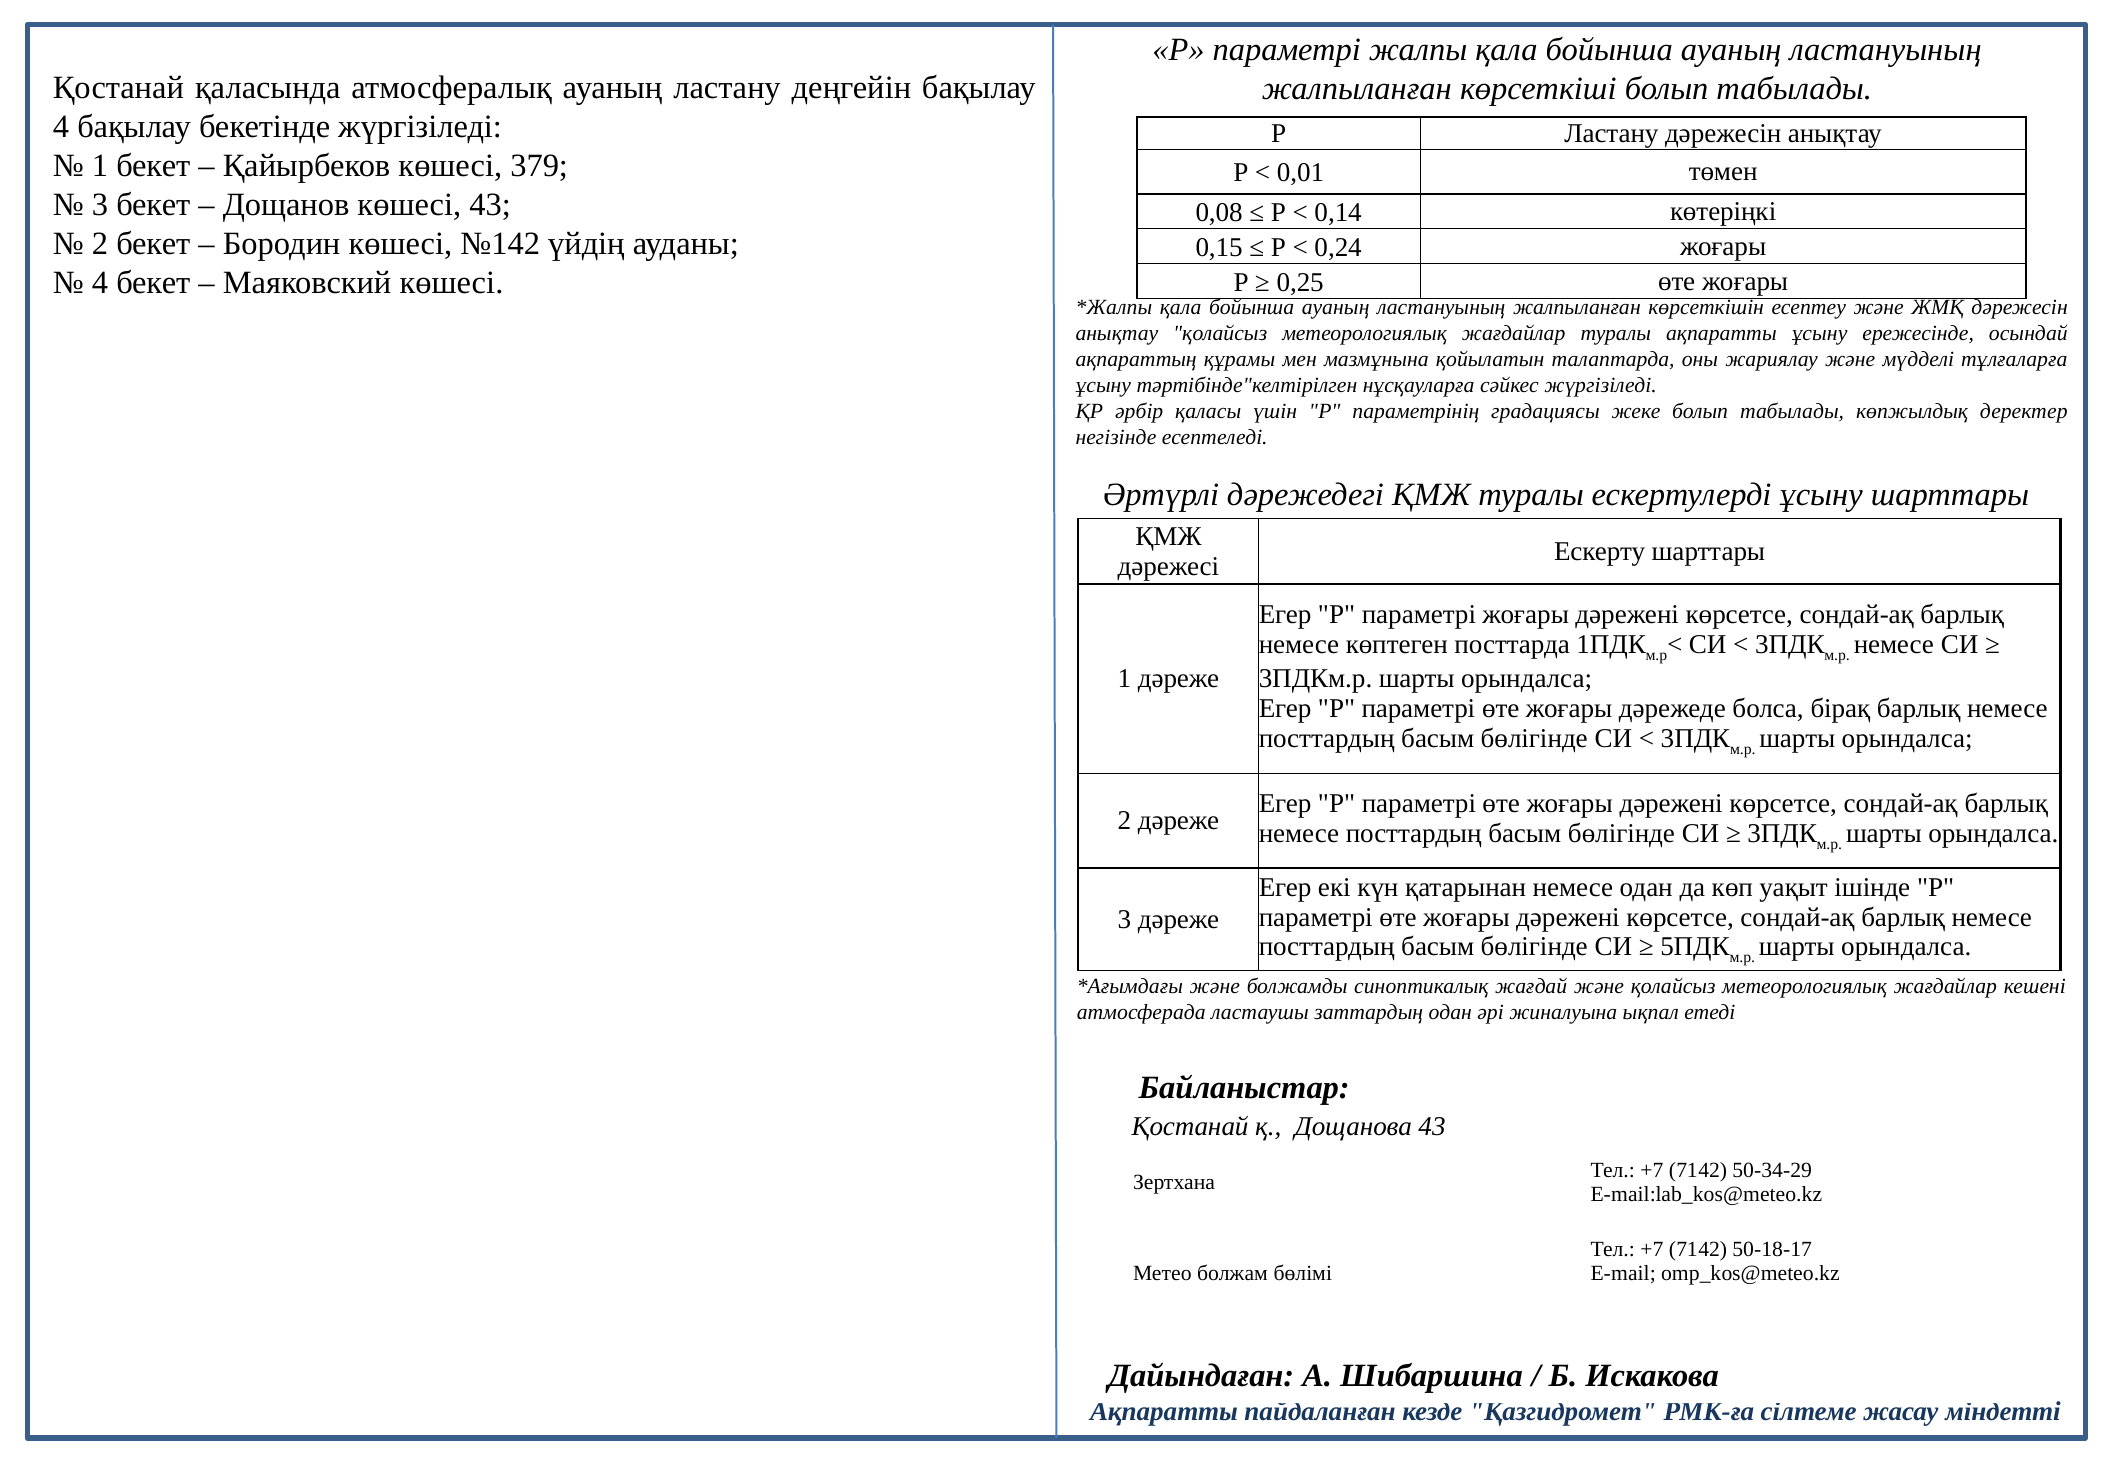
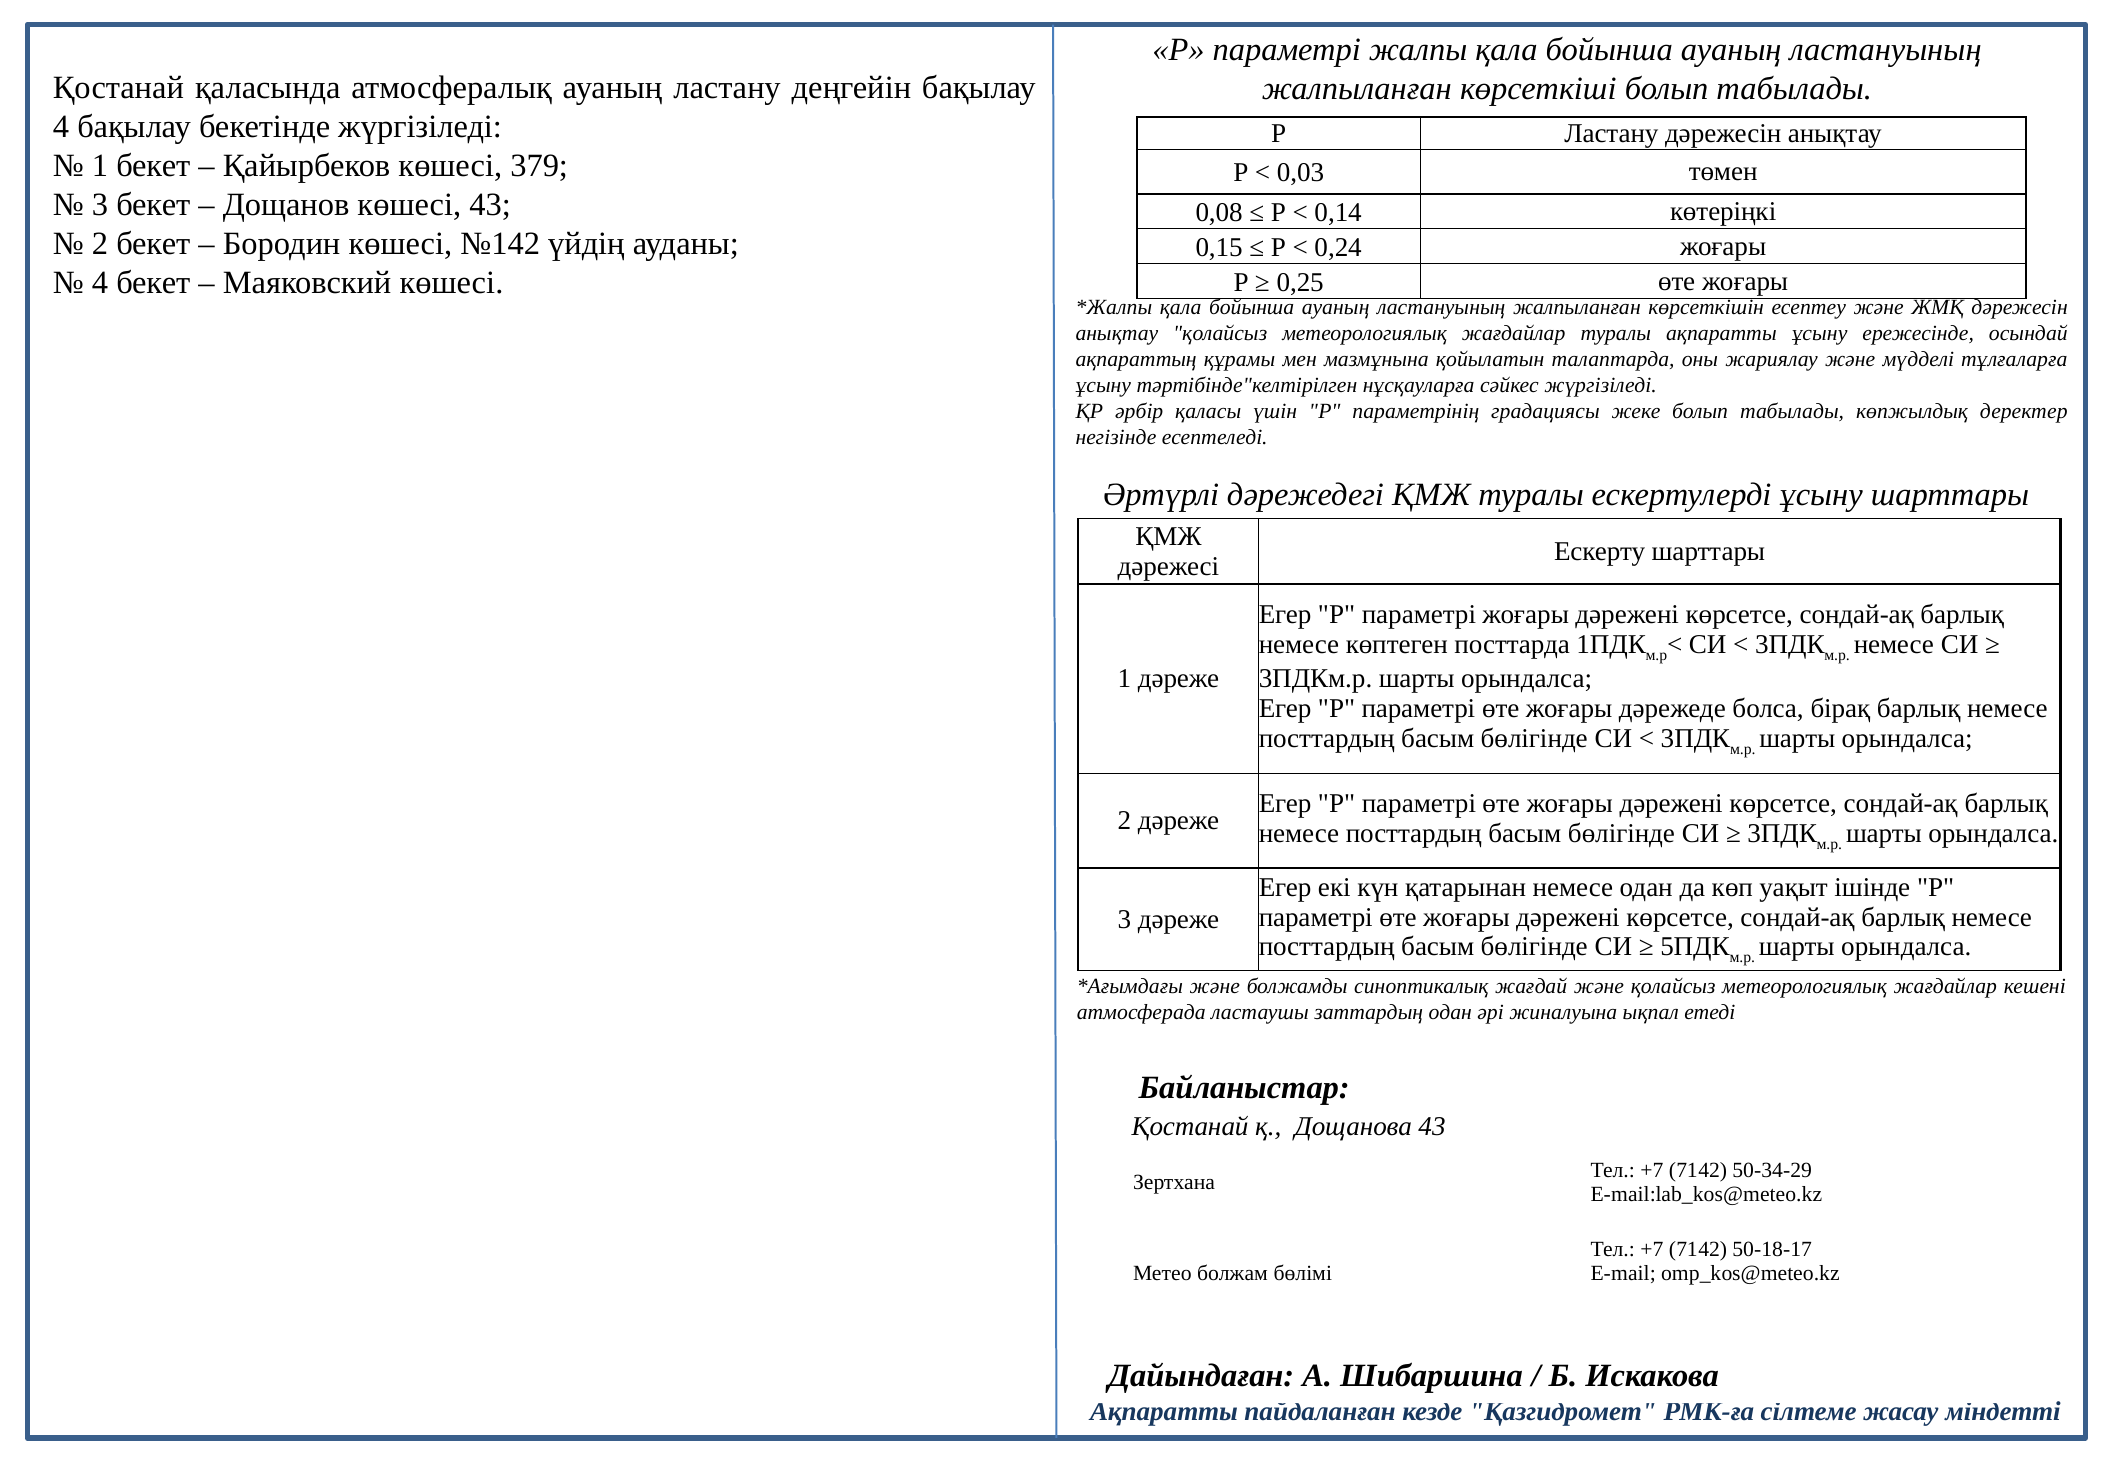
0,01: 0,01 -> 0,03 (1301, 173)
